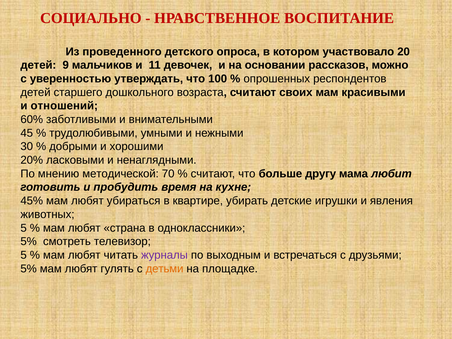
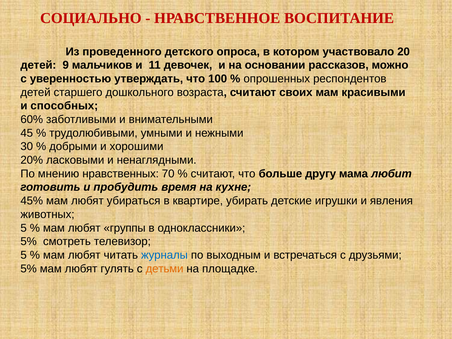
отношений: отношений -> способных (64, 106)
методической: методической -> нравственных (121, 174)
страна: страна -> группы (125, 228)
журналы colour: purple -> blue (164, 255)
